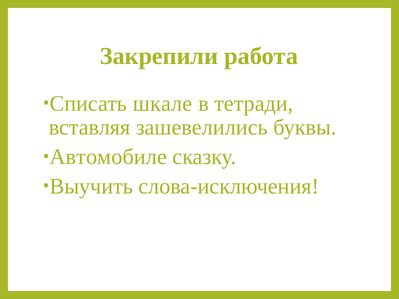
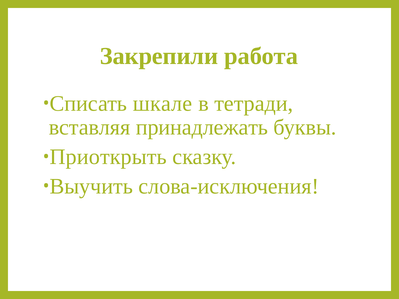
зашевелились: зашевелились -> принадлежать (202, 128)
Автомобиле: Автомобиле -> Приоткрыть (108, 157)
